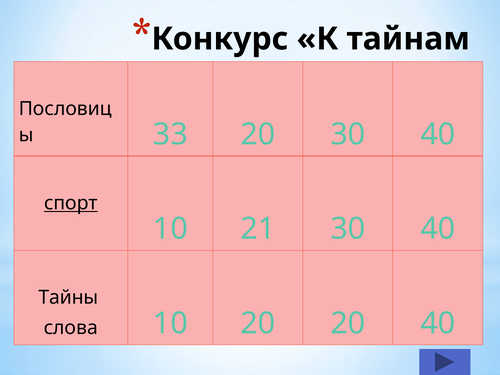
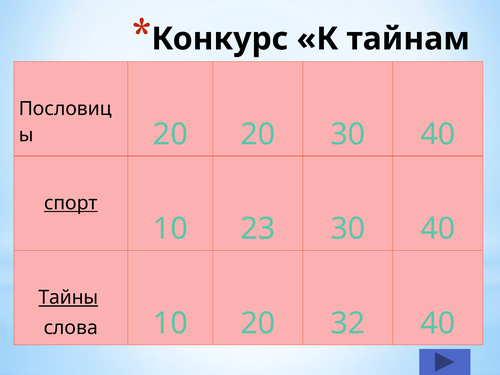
33: 33 -> 20 (170, 134)
21: 21 -> 23 (258, 229)
Тайны underline: none -> present (68, 298)
20 20: 20 -> 32 (348, 323)
